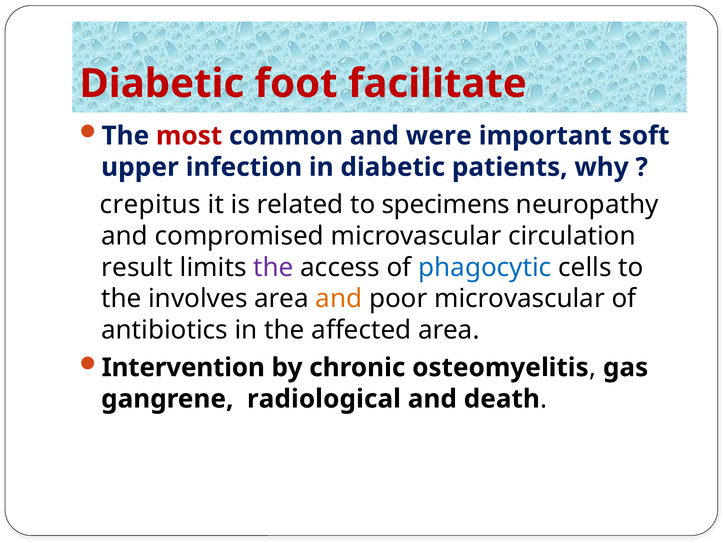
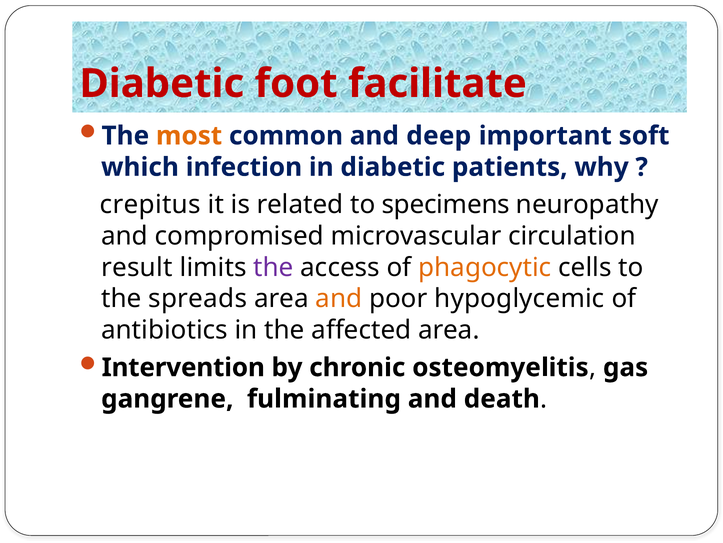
most colour: red -> orange (189, 136)
were: were -> deep (439, 136)
upper: upper -> which (140, 167)
phagocytic colour: blue -> orange (485, 267)
involves: involves -> spreads (198, 298)
poor microvascular: microvascular -> hypoglycemic (519, 298)
radiological: radiological -> fulminating (324, 398)
